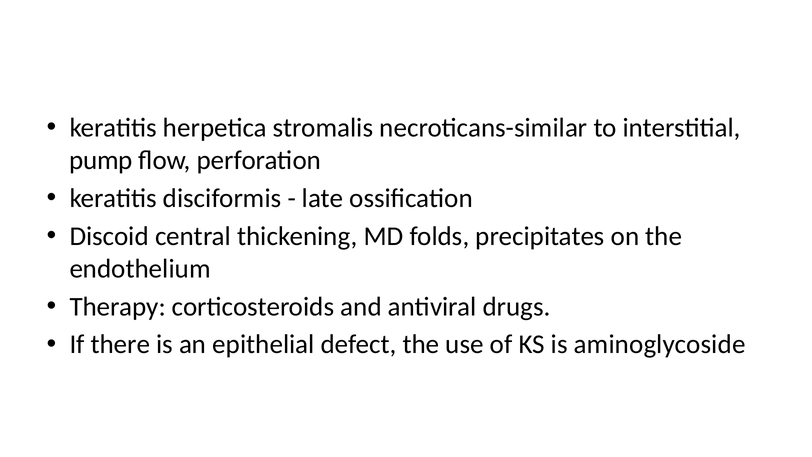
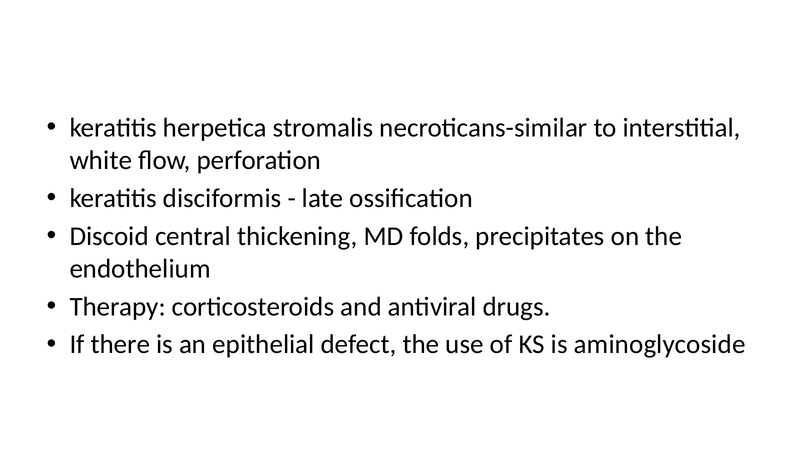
pump: pump -> white (101, 160)
